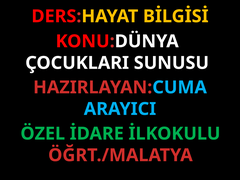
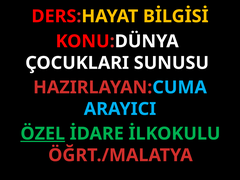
ÖZEL underline: none -> present (43, 134)
